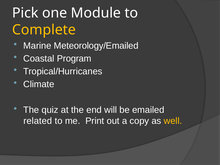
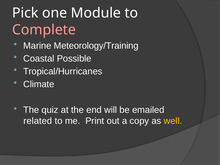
Complete colour: yellow -> pink (44, 30)
Meteorology/Emailed: Meteorology/Emailed -> Meteorology/Training (96, 46)
Program: Program -> Possible (74, 59)
